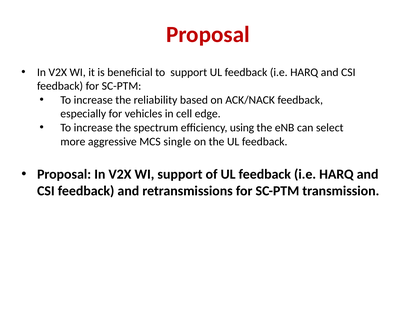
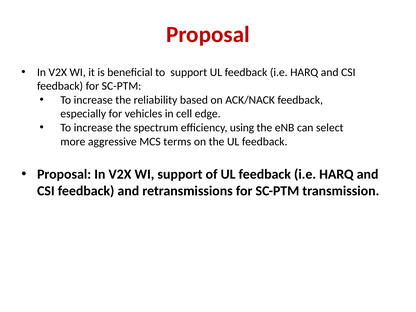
single: single -> terms (177, 142)
